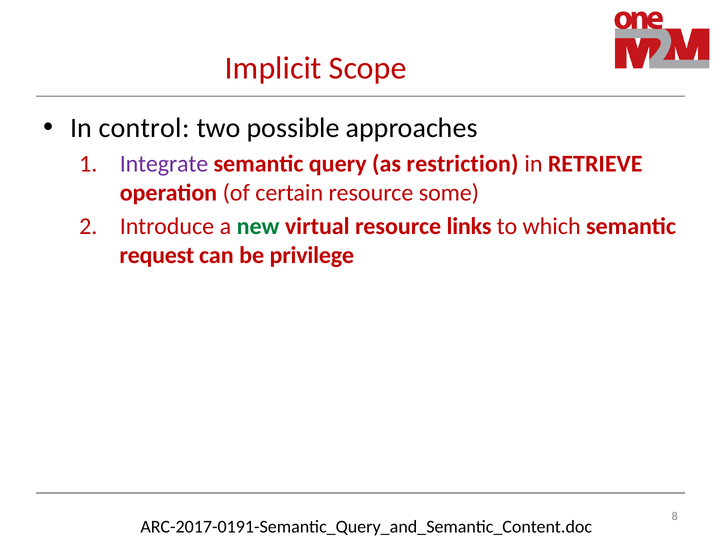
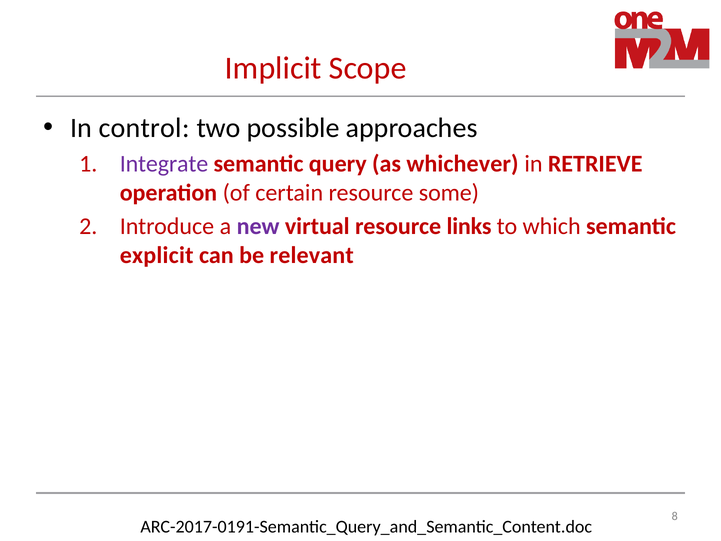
restriction: restriction -> whichever (463, 164)
new colour: green -> purple (258, 226)
request: request -> explicit (157, 255)
privilege: privilege -> relevant (312, 255)
